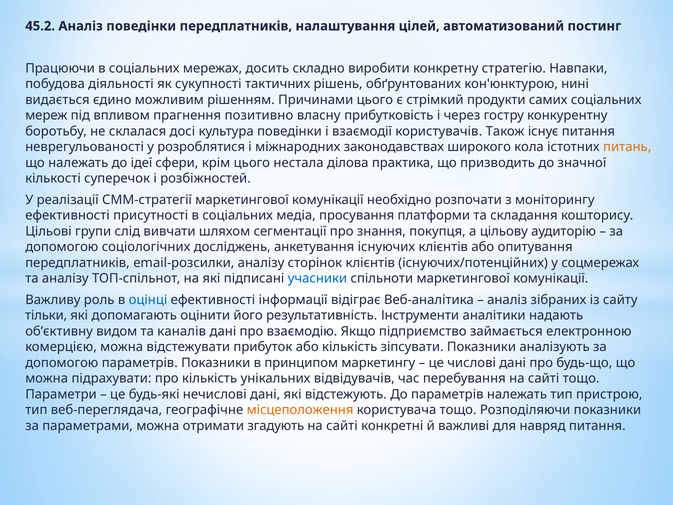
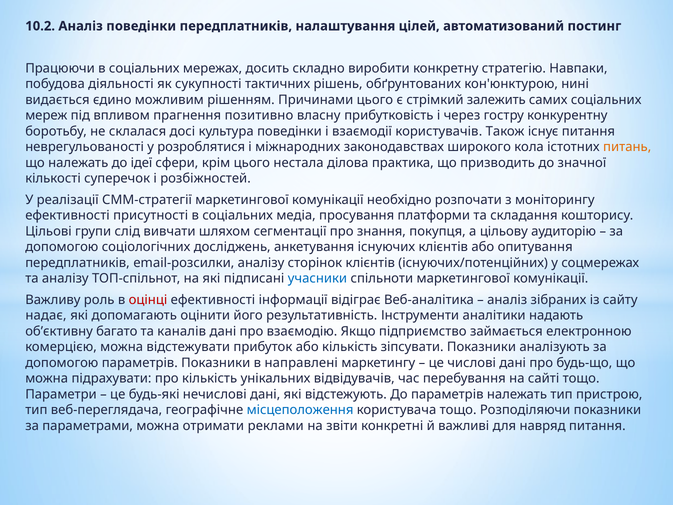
45.2: 45.2 -> 10.2 (40, 26)
продукти: продукти -> залежить (496, 100)
оцінці colour: blue -> red (148, 300)
тільки: тільки -> надає (46, 315)
видом: видом -> багато (117, 331)
принципом: принципом -> направлені (301, 363)
місцеположення colour: orange -> blue (300, 410)
згадують: згадують -> реклами (276, 425)
сайті: сайті -> звіти (342, 425)
